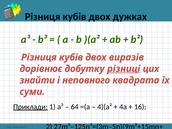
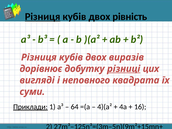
Різниця underline: none -> present (43, 17)
дужках: дужках -> рівність (130, 17)
знайти: знайти -> вигляді (37, 80)
